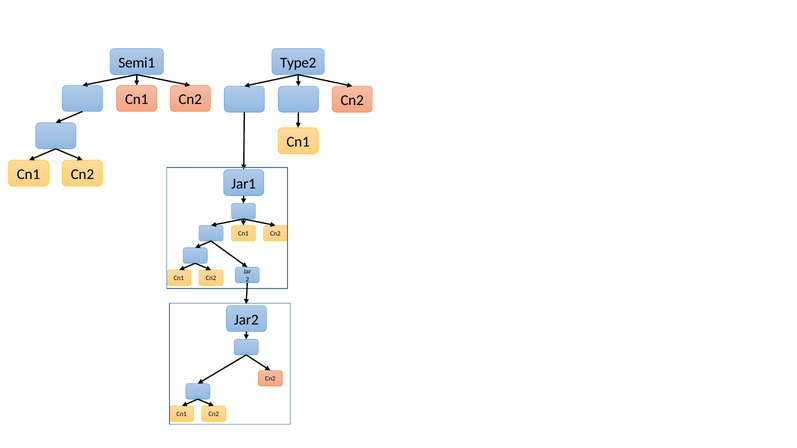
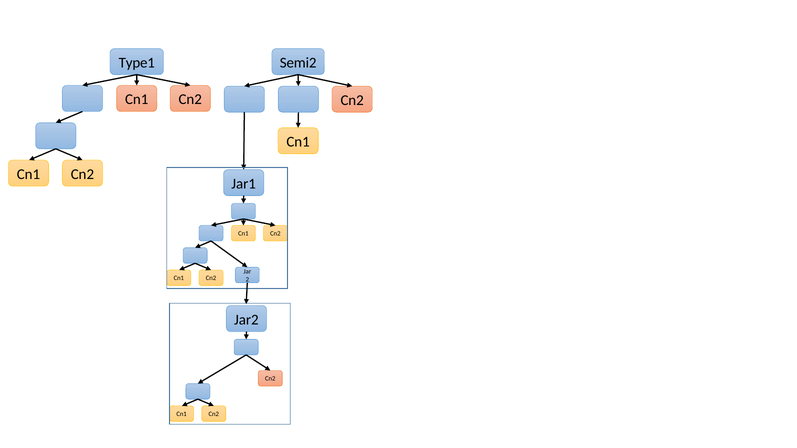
Semi1: Semi1 -> Type1 (137, 63)
Type2: Type2 -> Semi2 (298, 63)
